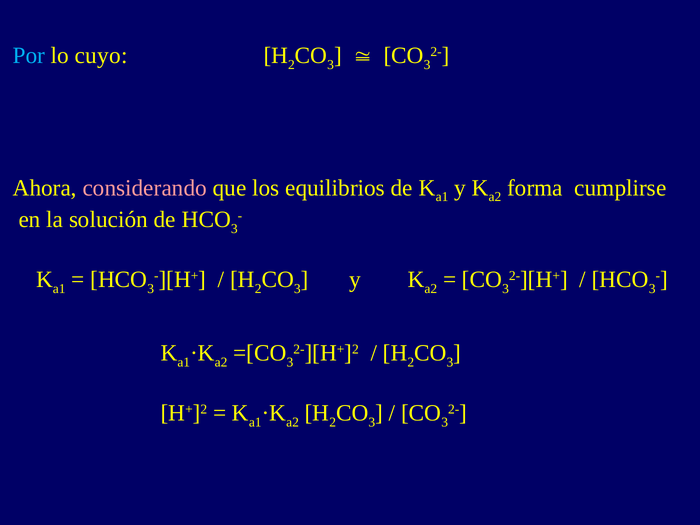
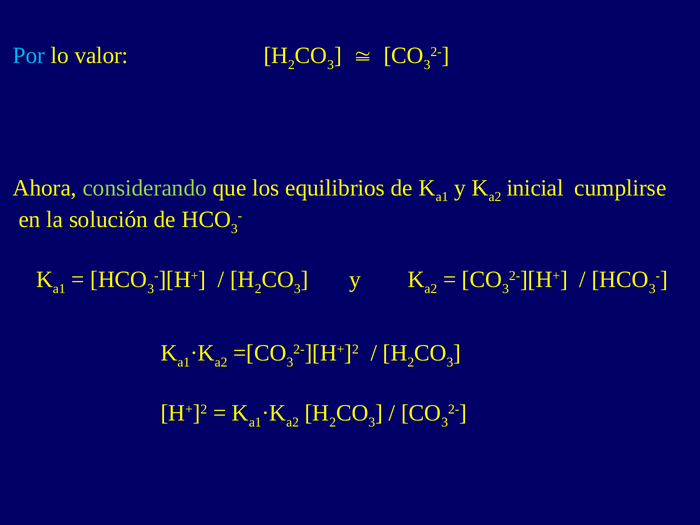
cuyo: cuyo -> valor (102, 56)
considerando colour: pink -> light green (145, 188)
forma: forma -> inicial (535, 188)
